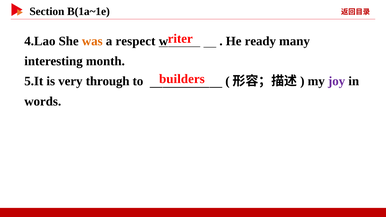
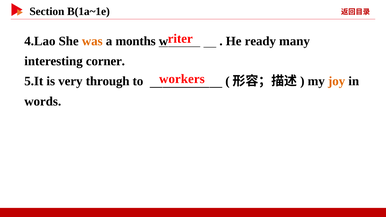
respect: respect -> months (136, 41)
month: month -> corner (105, 61)
builders: builders -> workers (182, 79)
joy colour: purple -> orange (337, 81)
